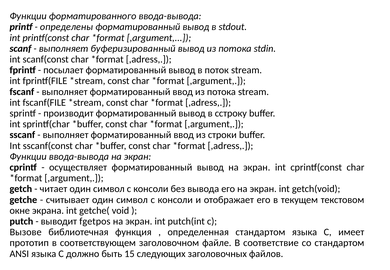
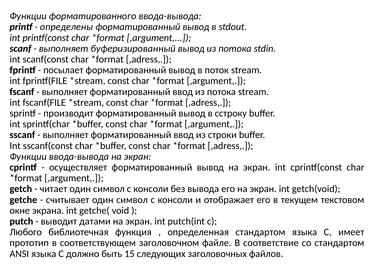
fgetpos: fgetpos -> датами (95, 221)
Вызове: Вызове -> Любого (26, 232)
